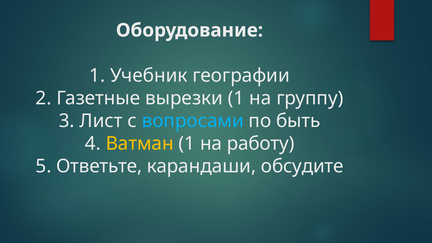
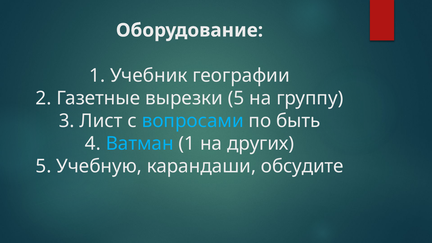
вырезки 1: 1 -> 5 (236, 98)
Ватман colour: yellow -> light blue (140, 144)
работу: работу -> других (261, 144)
Ответьте: Ответьте -> Учебную (99, 166)
